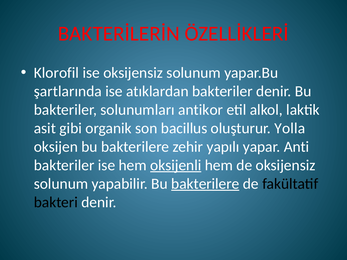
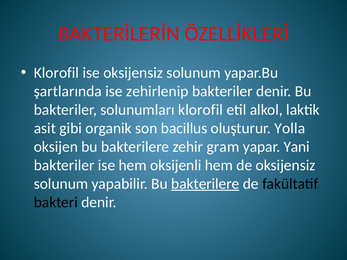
atıklardan: atıklardan -> zehirlenip (157, 91)
solunumları antikor: antikor -> klorofil (201, 110)
yapılı: yapılı -> gram (223, 147)
Anti: Anti -> Yani (297, 147)
oksijenli underline: present -> none (176, 165)
